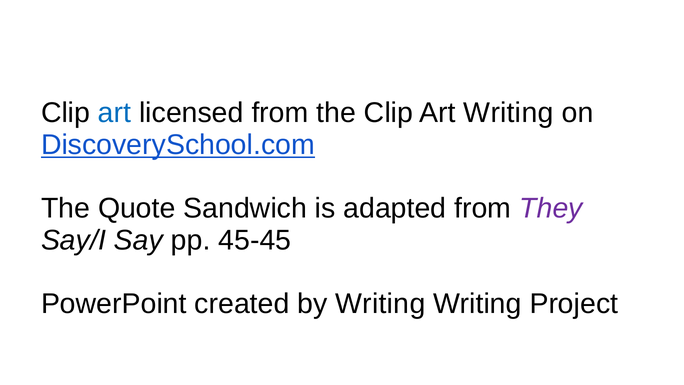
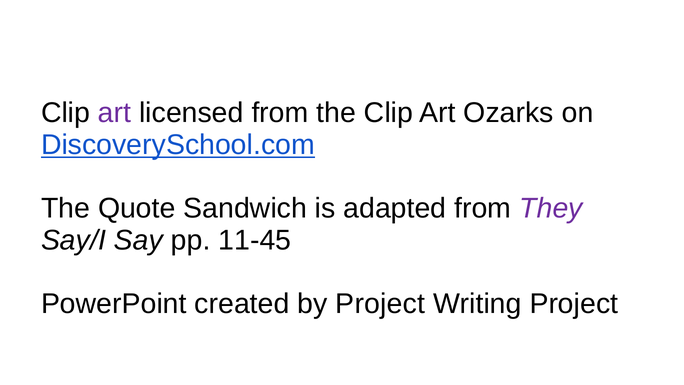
art colour: blue -> purple (115, 113)
Art Writing: Writing -> Ozarks (509, 113)
45-45: 45-45 -> 11-45 (255, 240)
by Writing: Writing -> Project (380, 304)
